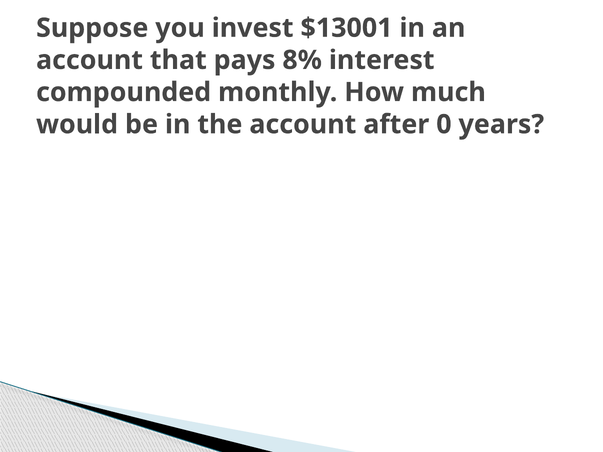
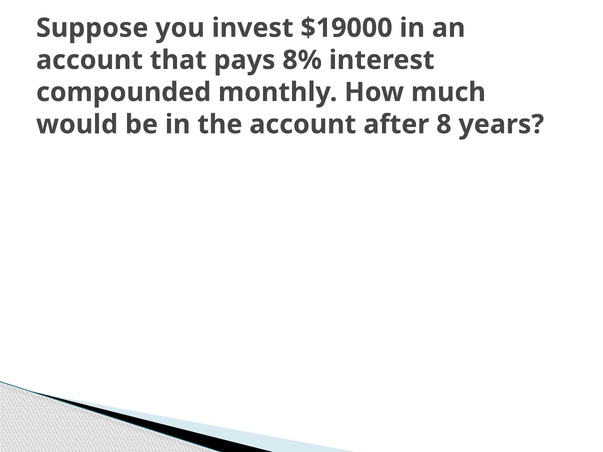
$13001: $13001 -> $19000 (347, 28)
0: 0 -> 8 (444, 124)
